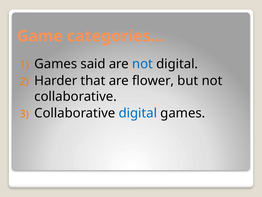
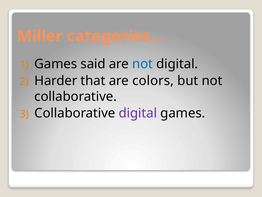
Game: Game -> Miller (40, 36)
flower: flower -> colors (153, 81)
digital colour: blue -> purple (138, 113)
